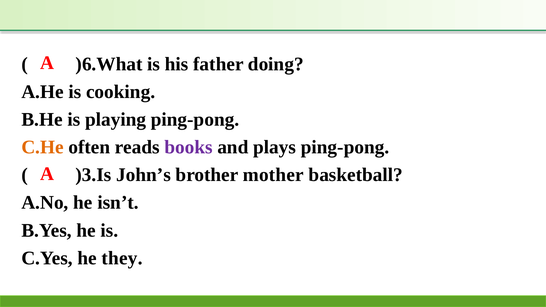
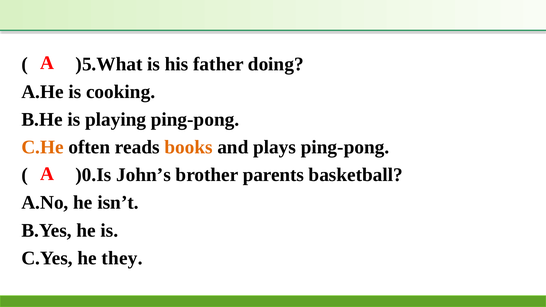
)6.What: )6.What -> )5.What (109, 64)
books colour: purple -> orange (188, 147)
)3.Is: )3.Is -> )0.Is (94, 175)
mother: mother -> parents (273, 175)
